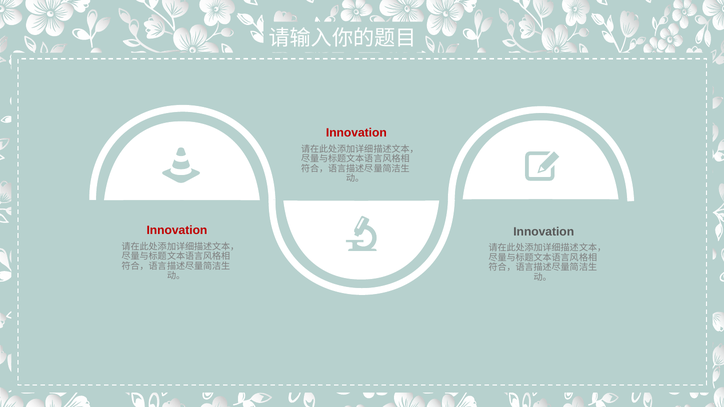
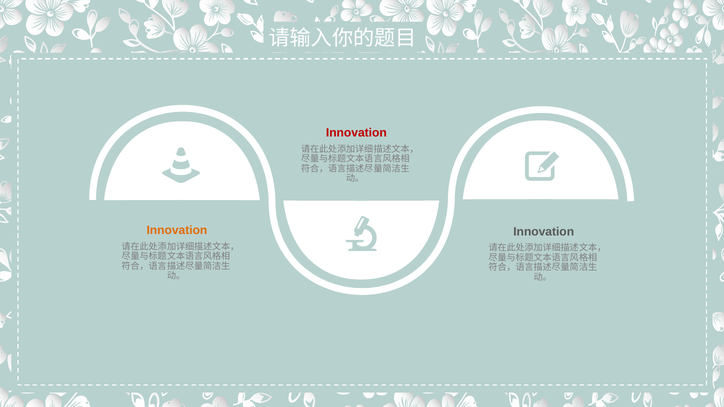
Innovation colour: red -> orange (177, 230)
